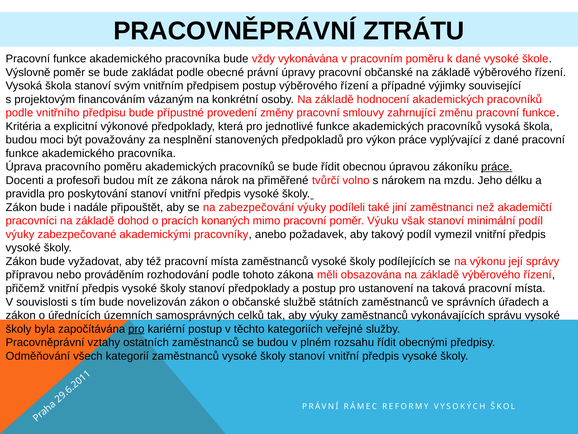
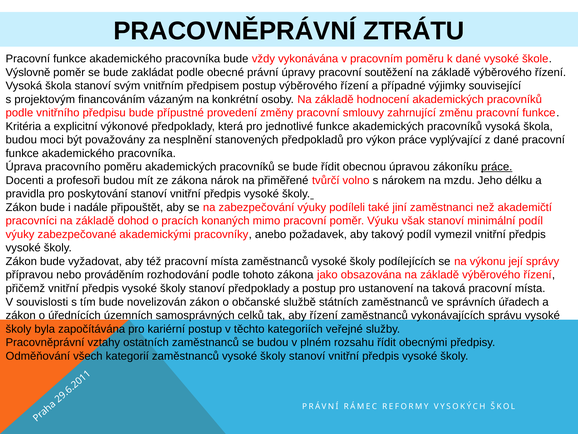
pracovní občanské: občanské -> soutěžení (389, 72)
měli: měli -> jako (327, 275)
aby výuky: výuky -> řízení (324, 315)
pro underline: present -> none (136, 329)
